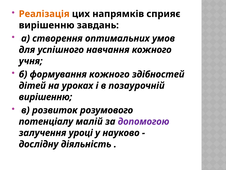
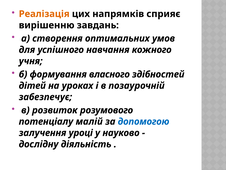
формування кожного: кожного -> власного (109, 74)
вирішенню: вирішенню -> забезпечує (45, 97)
допомогою colour: purple -> blue (144, 121)
